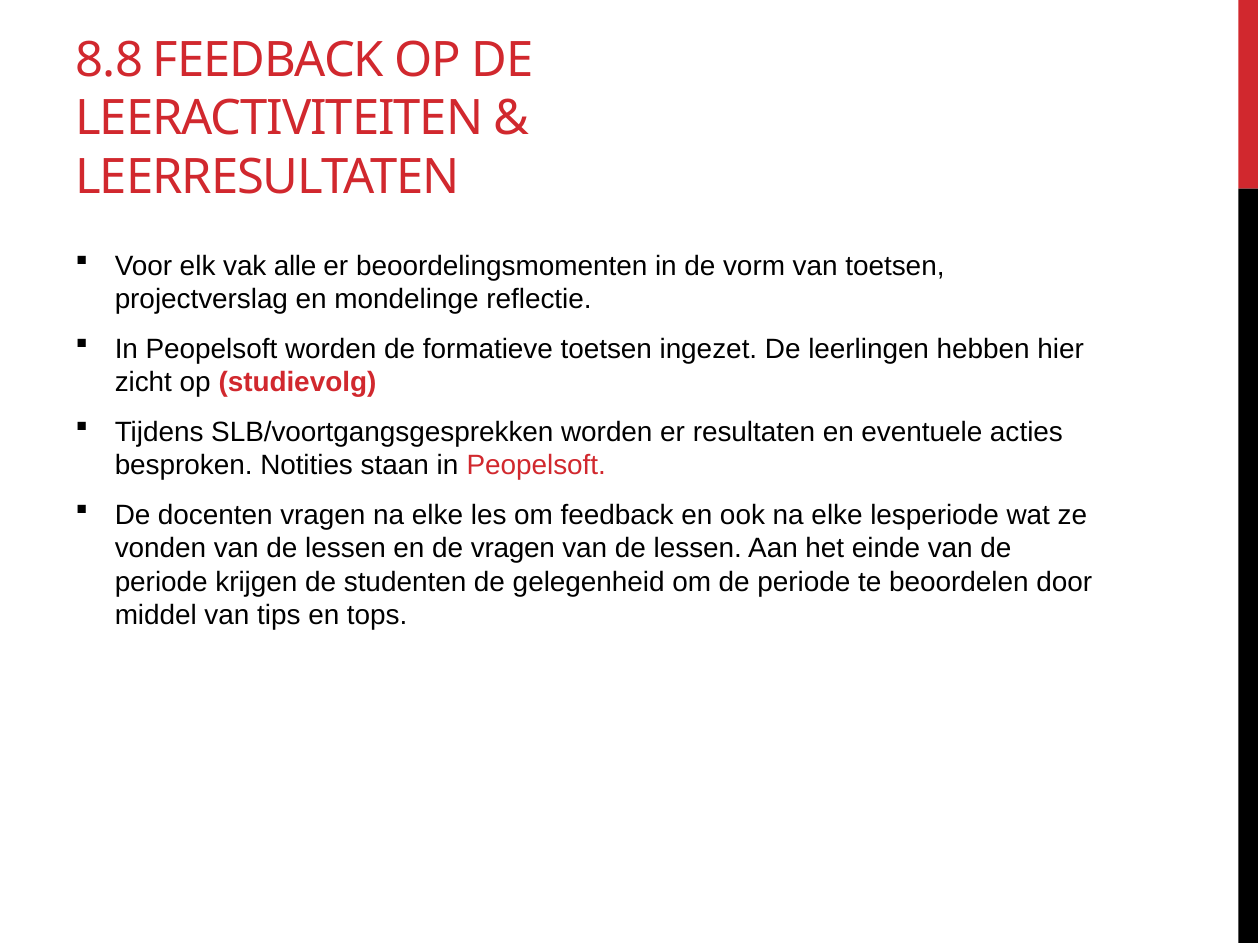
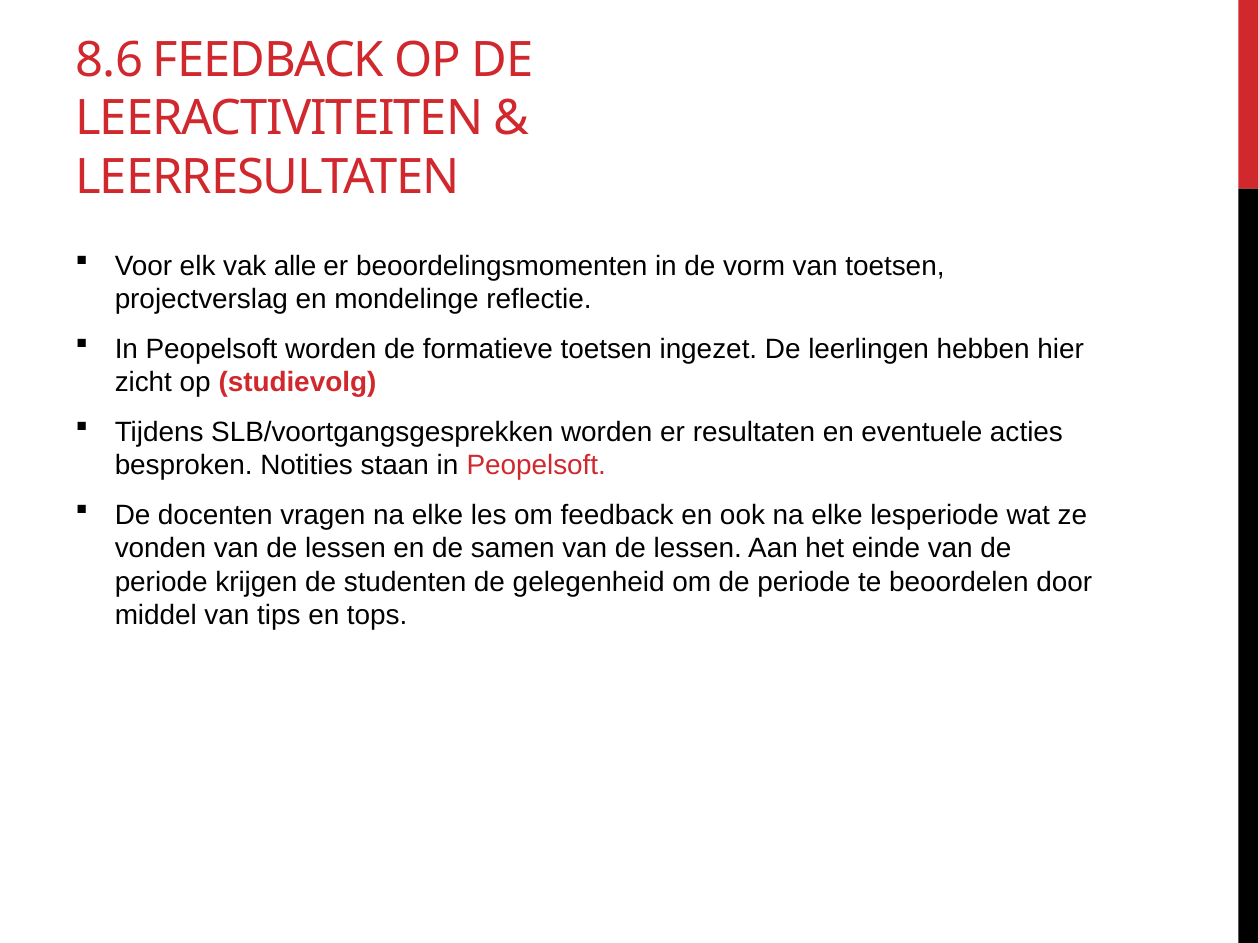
8.8: 8.8 -> 8.6 (109, 60)
de vragen: vragen -> samen (513, 549)
